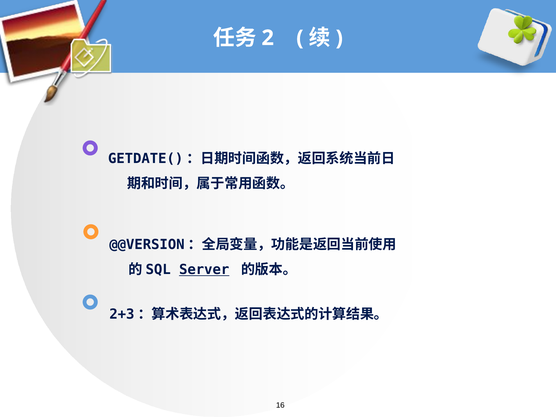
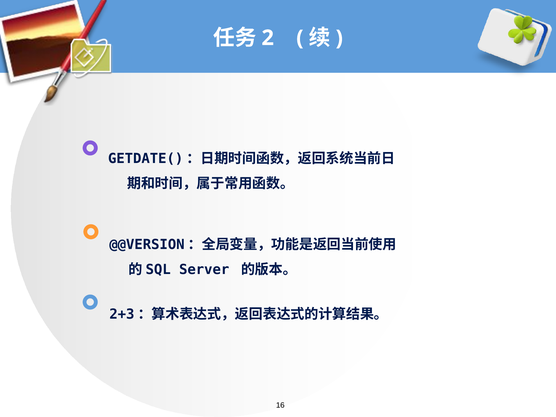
Server underline: present -> none (204, 270)
